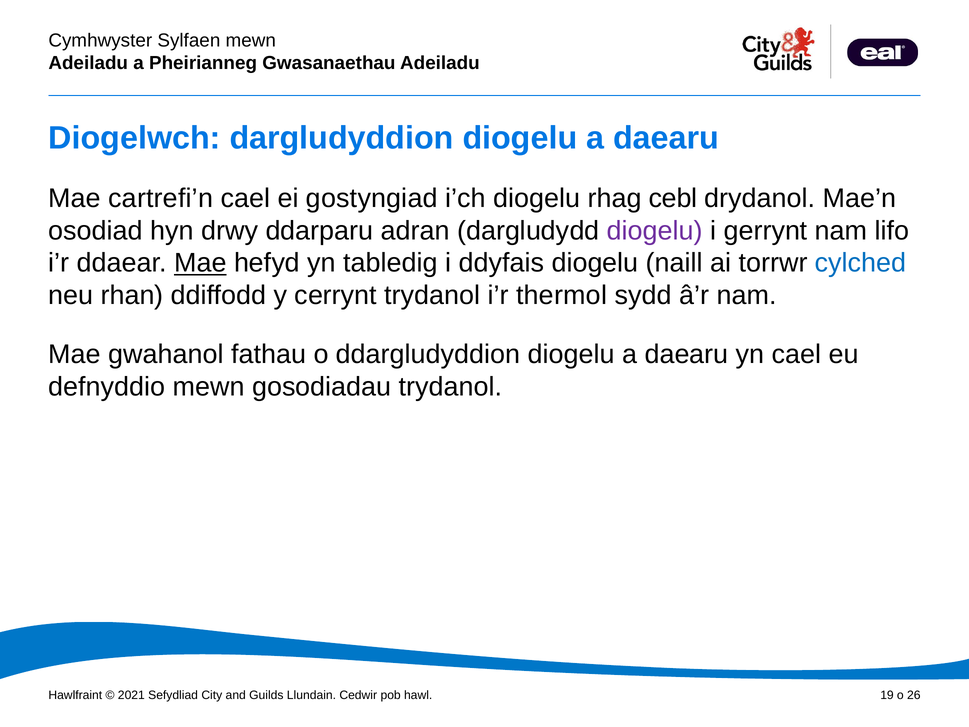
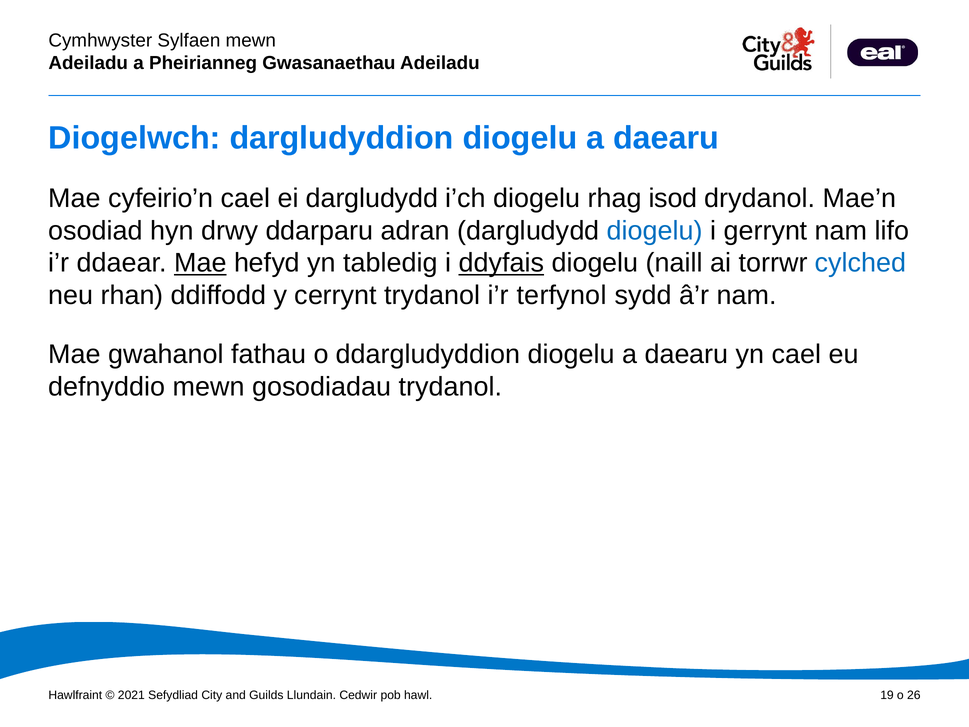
cartrefi’n: cartrefi’n -> cyfeirio’n (161, 198)
ei gostyngiad: gostyngiad -> dargludydd (372, 198)
cebl: cebl -> isod (673, 198)
diogelu colour: purple -> blue (655, 231)
ddyfais underline: none -> present (501, 263)
thermol: thermol -> terfynol (562, 295)
